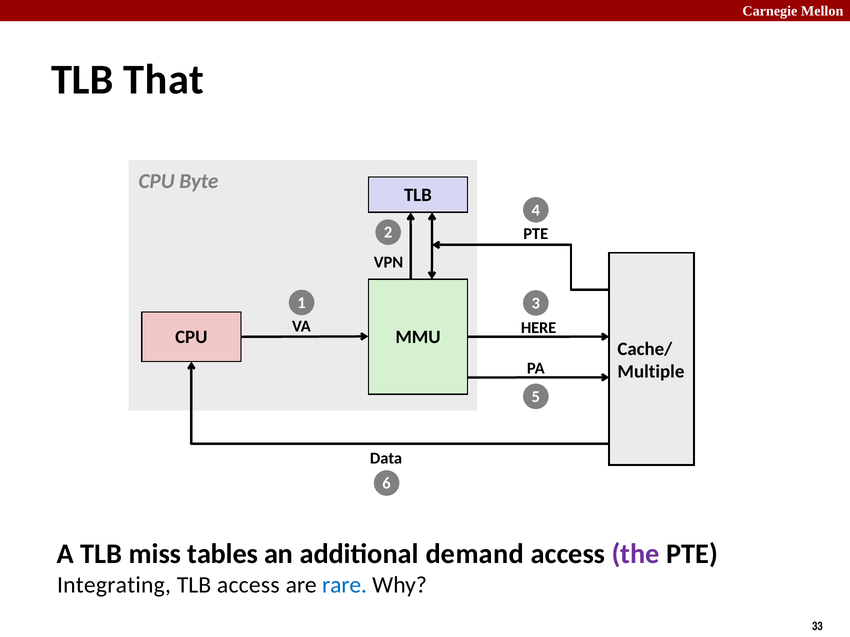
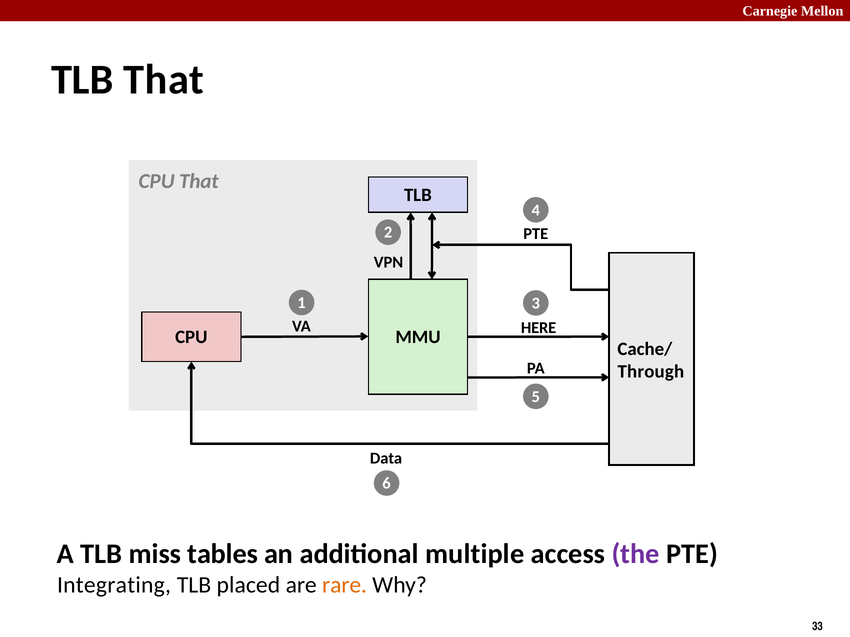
CPU Byte: Byte -> That (199, 181)
Multiple: Multiple -> Through (651, 372)
demand: demand -> multiple (475, 554)
TLB access: access -> placed (248, 585)
rare colour: blue -> orange (344, 585)
